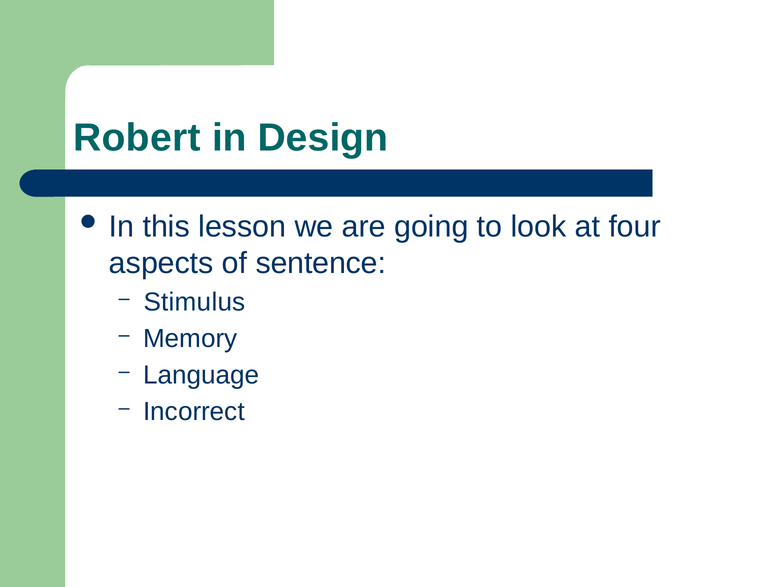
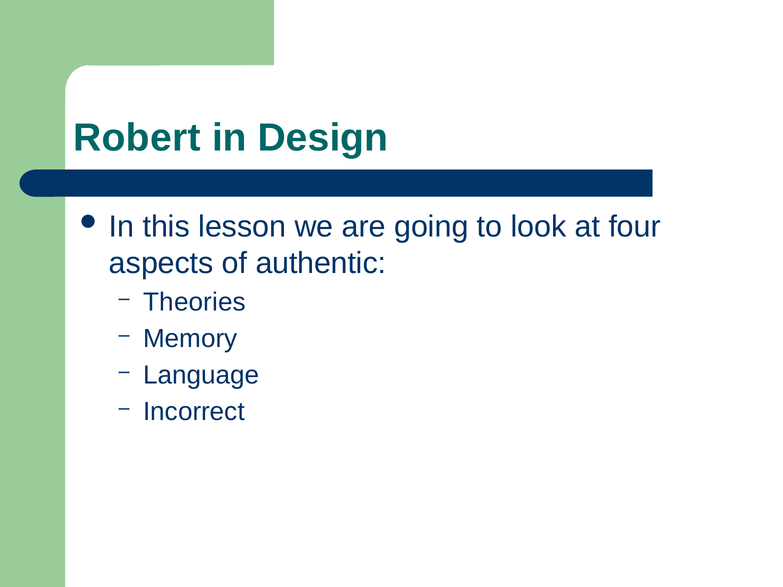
sentence: sentence -> authentic (321, 263)
Stimulus: Stimulus -> Theories (195, 302)
